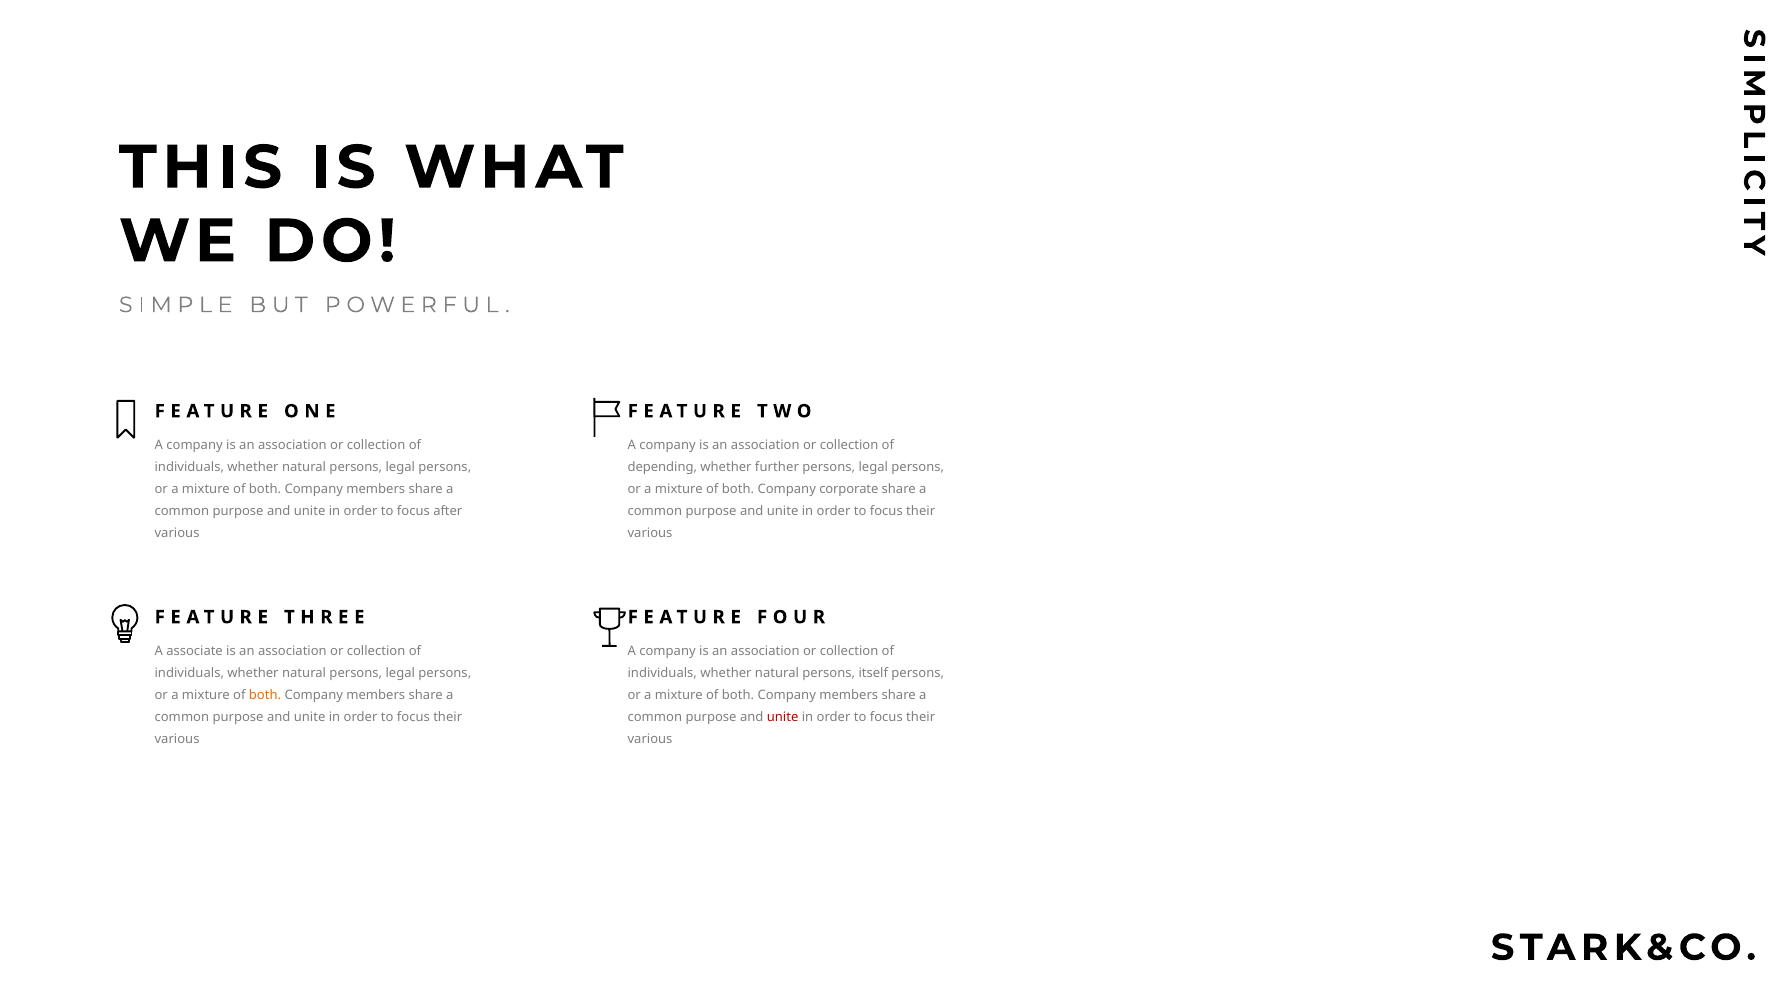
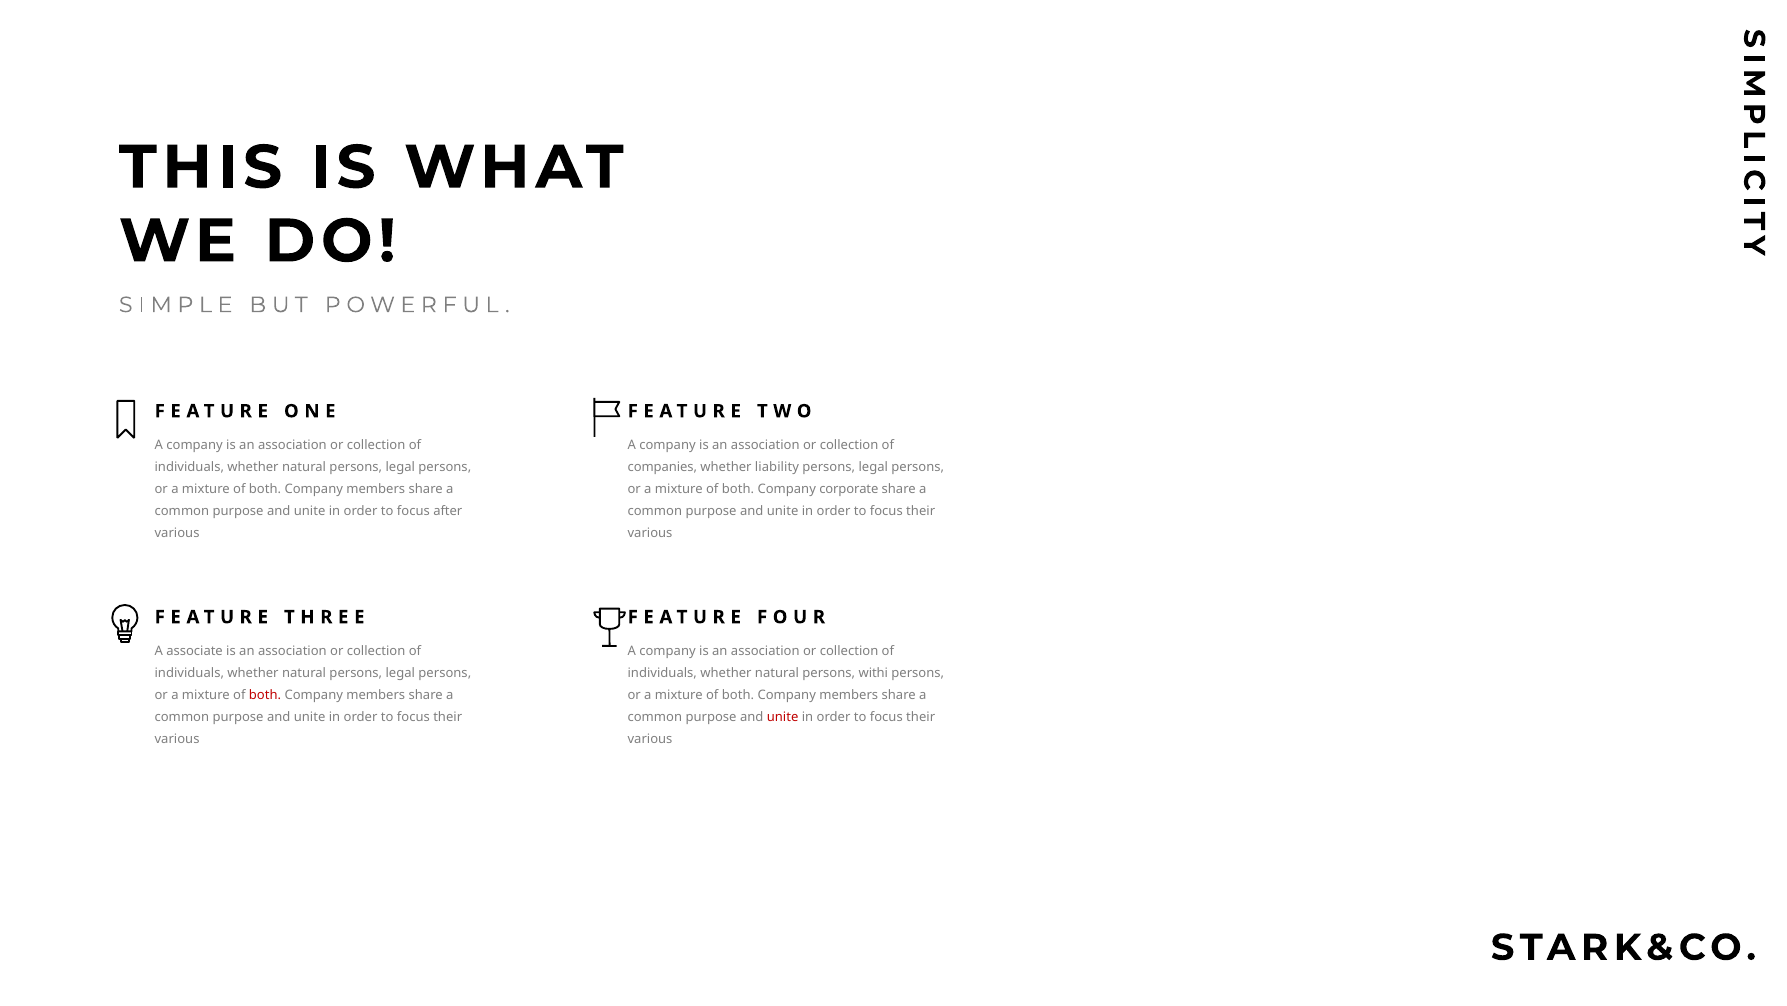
depending: depending -> companies (662, 467)
further: further -> liability (777, 467)
itself: itself -> withi (873, 673)
both colour: orange -> red (265, 695)
